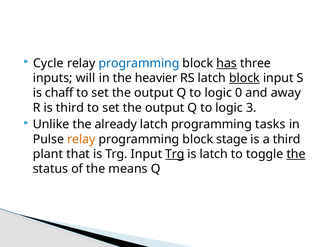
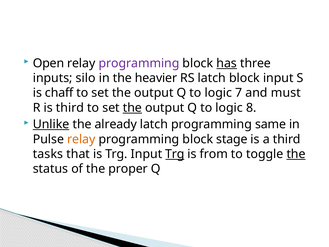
Cycle: Cycle -> Open (48, 63)
programming colour: blue -> purple (139, 63)
will: will -> silo (86, 78)
block underline: present -> none (244, 78)
0: 0 -> 7 (239, 93)
away: away -> must (286, 93)
the underline: none -> present (132, 108)
3: 3 -> 8 (251, 108)
Unlike underline: none -> present (51, 124)
tasks: tasks -> same (270, 124)
plant: plant -> tasks (48, 154)
is latch: latch -> from (214, 154)
means: means -> proper (128, 169)
